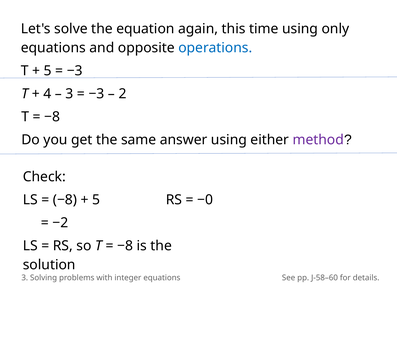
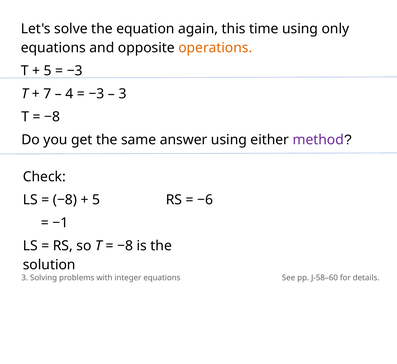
operations colour: blue -> orange (215, 48)
4: 4 -> 7 (47, 94)
3: 3 -> 4 (69, 94)
2: 2 -> 3 (122, 94)
−0: −0 -> −6 (205, 200)
−2: −2 -> −1 (60, 223)
